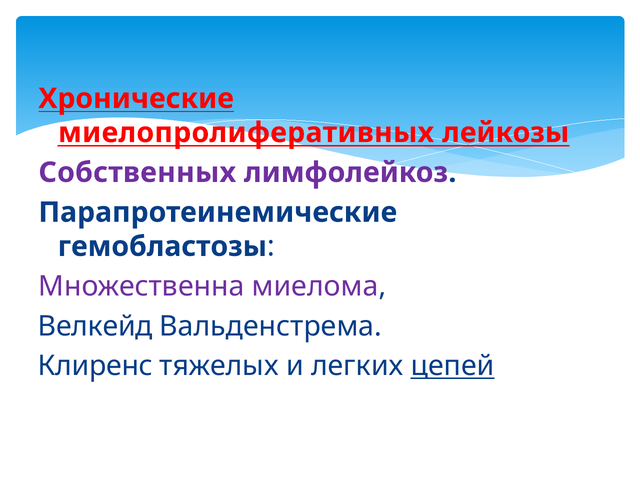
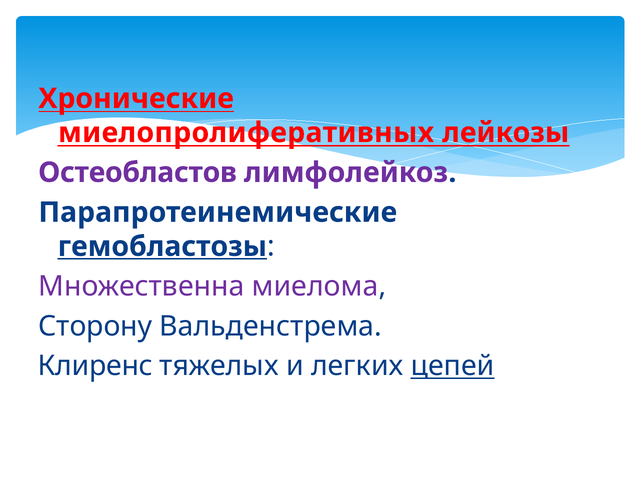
Собственных: Собственных -> Остеобластов (138, 173)
гемобластозы underline: none -> present (162, 247)
Велкейд: Велкейд -> Сторону (95, 326)
